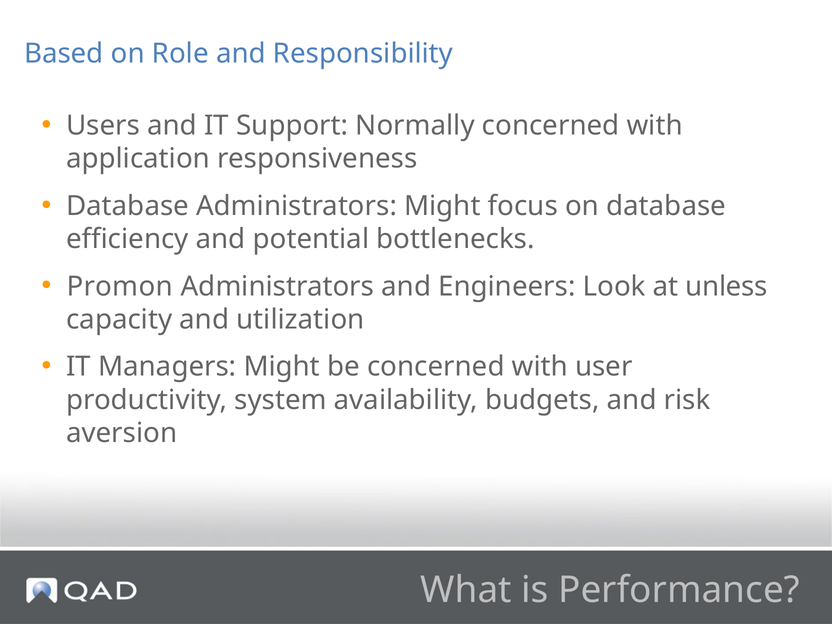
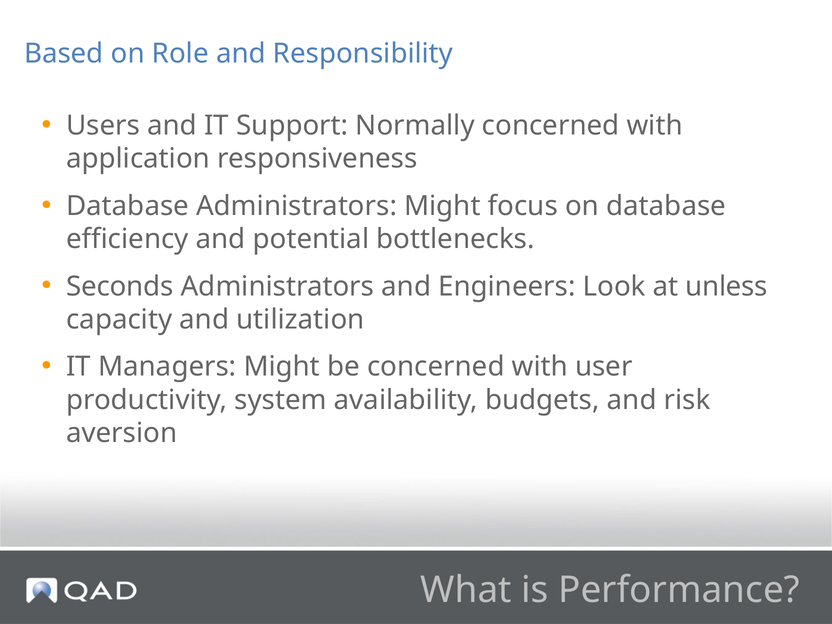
Promon: Promon -> Seconds (120, 286)
